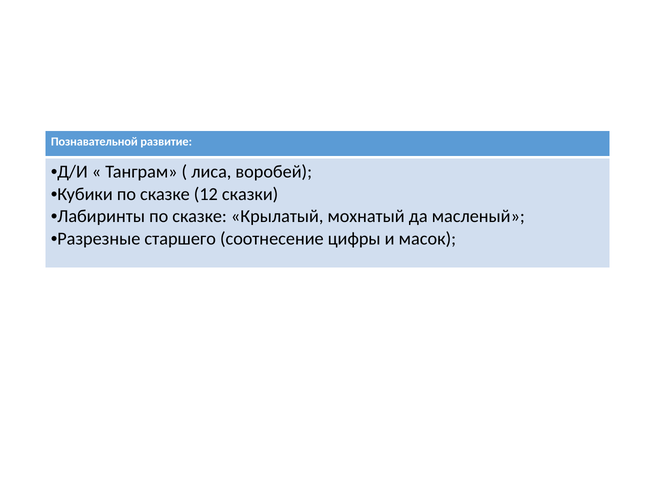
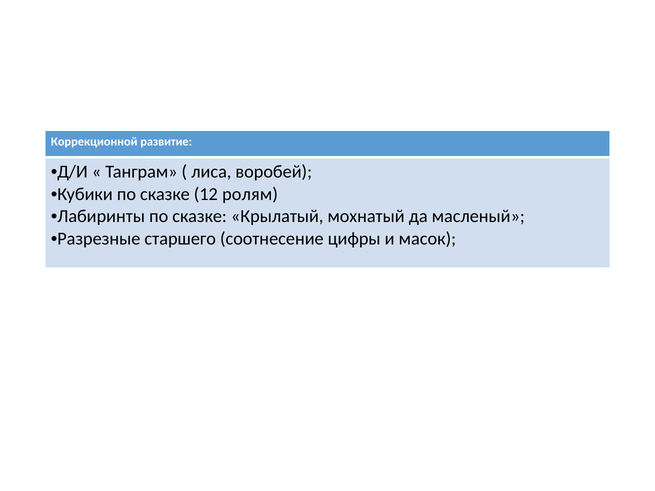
Познавательной: Познавательной -> Коррекционной (94, 142)
сказки: сказки -> ролям (250, 194)
